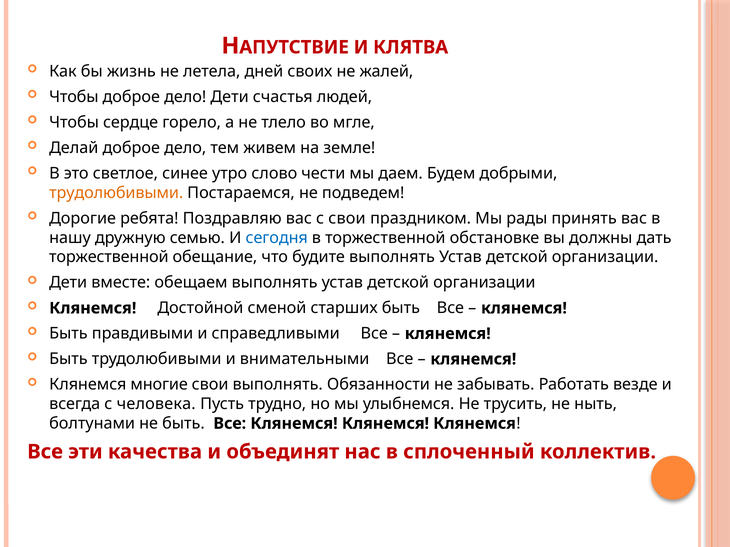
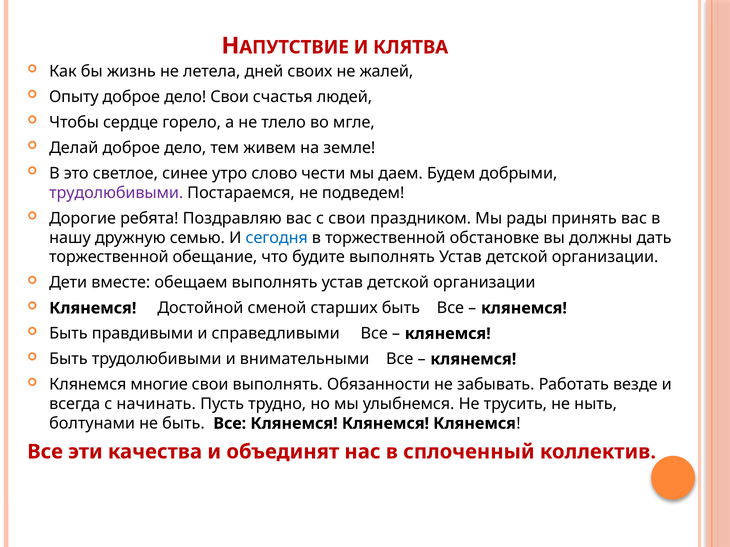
Чтобы: Чтобы -> Опыту (74, 97)
дело Дети: Дети -> Свои (230, 97)
трудолюбивыми colour: orange -> purple (116, 193)
человека: человека -> начинать (156, 404)
